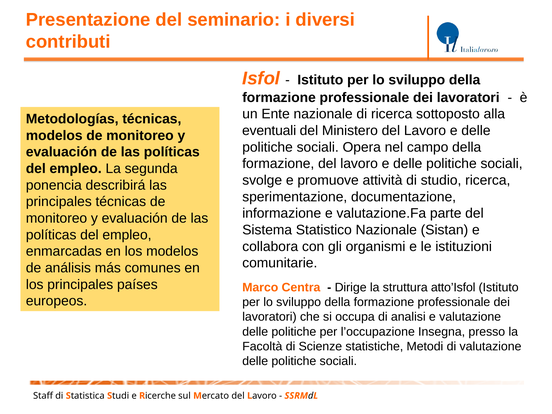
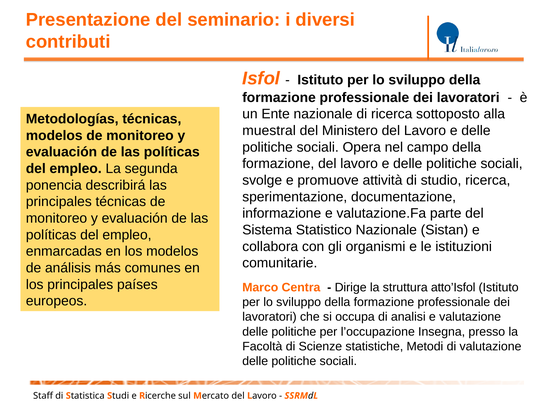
eventuali: eventuali -> muestral (269, 131)
